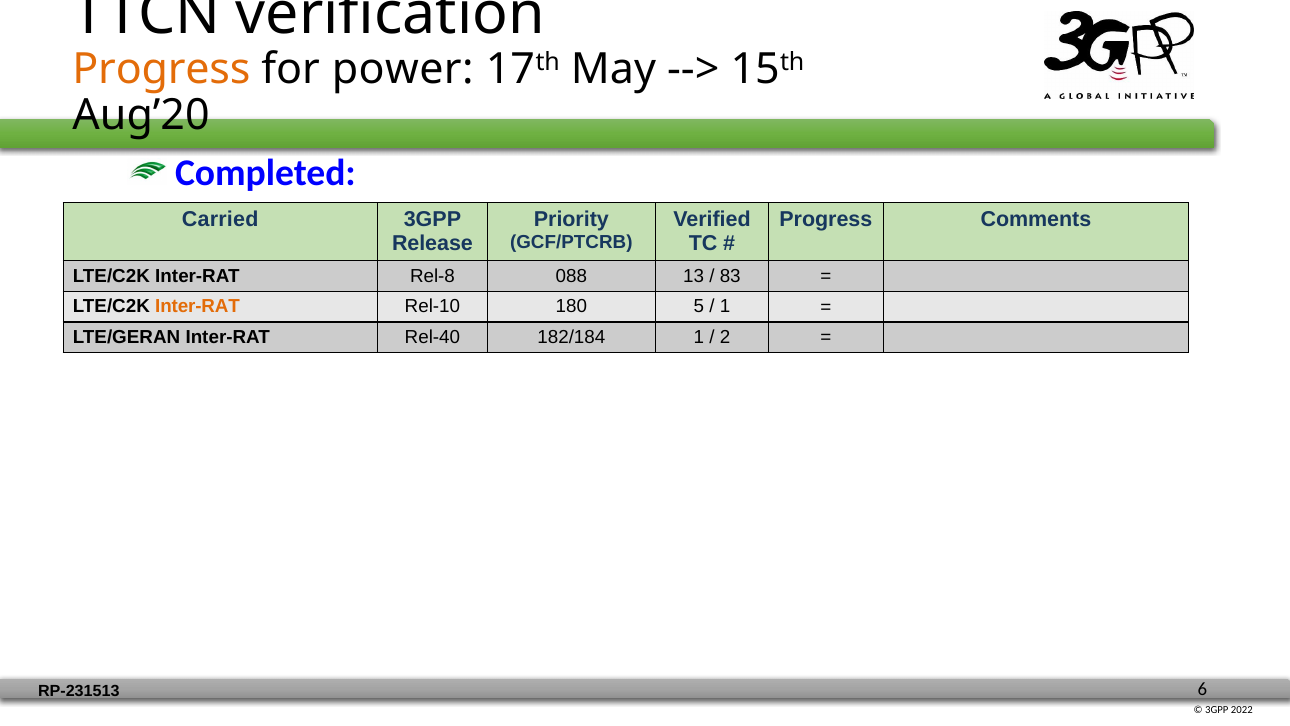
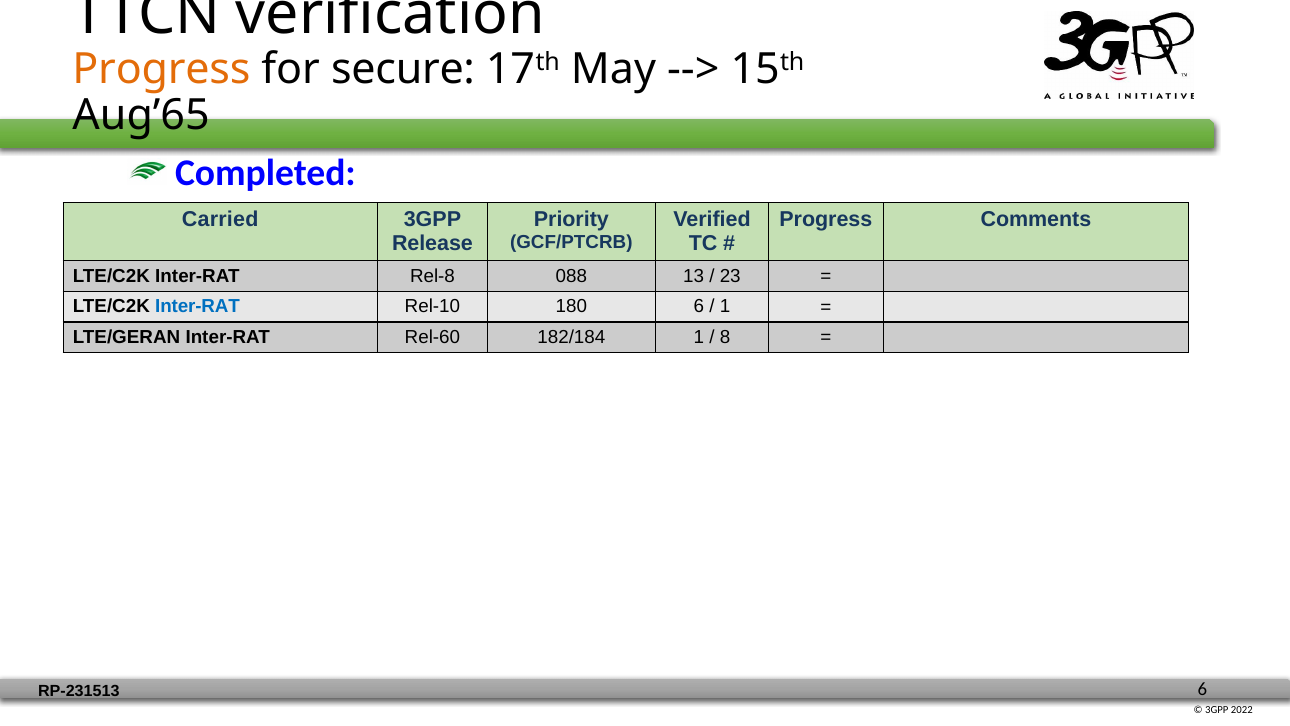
power: power -> secure (403, 69)
Aug’20: Aug’20 -> Aug’65 (141, 115)
83: 83 -> 23 (730, 276)
Inter-RAT colour: orange -> blue (198, 307)
180 5: 5 -> 6 (699, 307)
Rel-40: Rel-40 -> Rel-60 (432, 338)
2: 2 -> 8 (725, 338)
